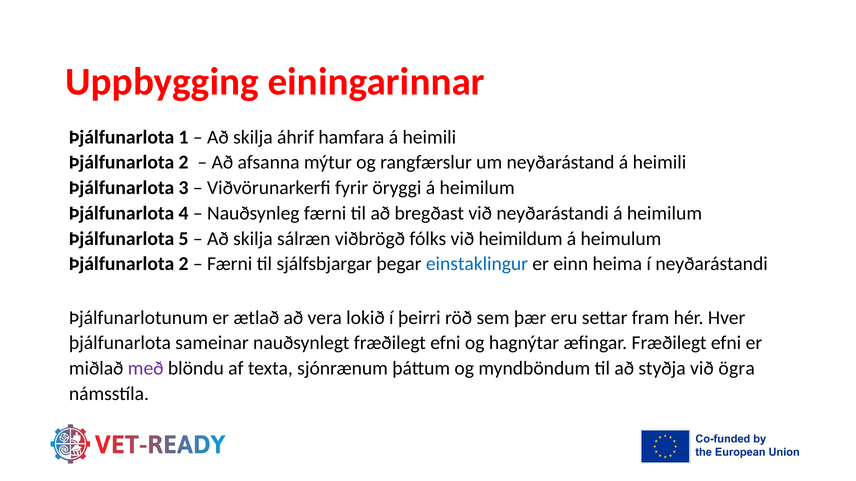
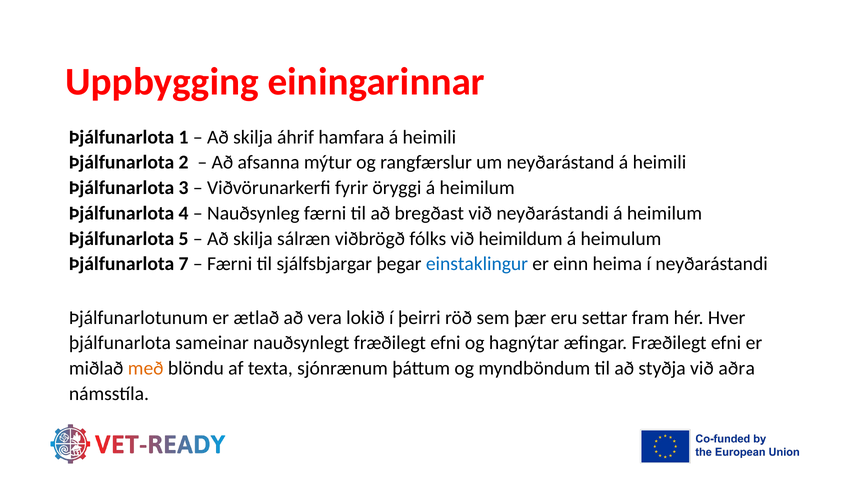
2: 2 -> 7 (184, 264)
með colour: purple -> orange (146, 369)
ögra: ögra -> aðra (737, 369)
